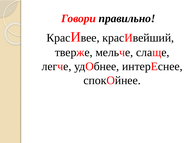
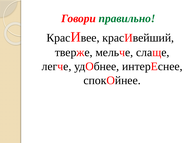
правильно colour: black -> green (127, 18)
